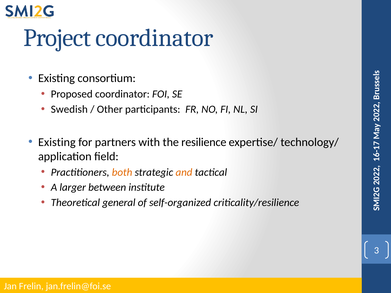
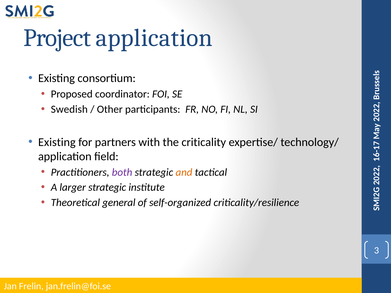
Project coordinator: coordinator -> application (154, 38)
resilience: resilience -> criticality (204, 142)
both colour: orange -> purple (122, 172)
larger between: between -> strategic (107, 188)
